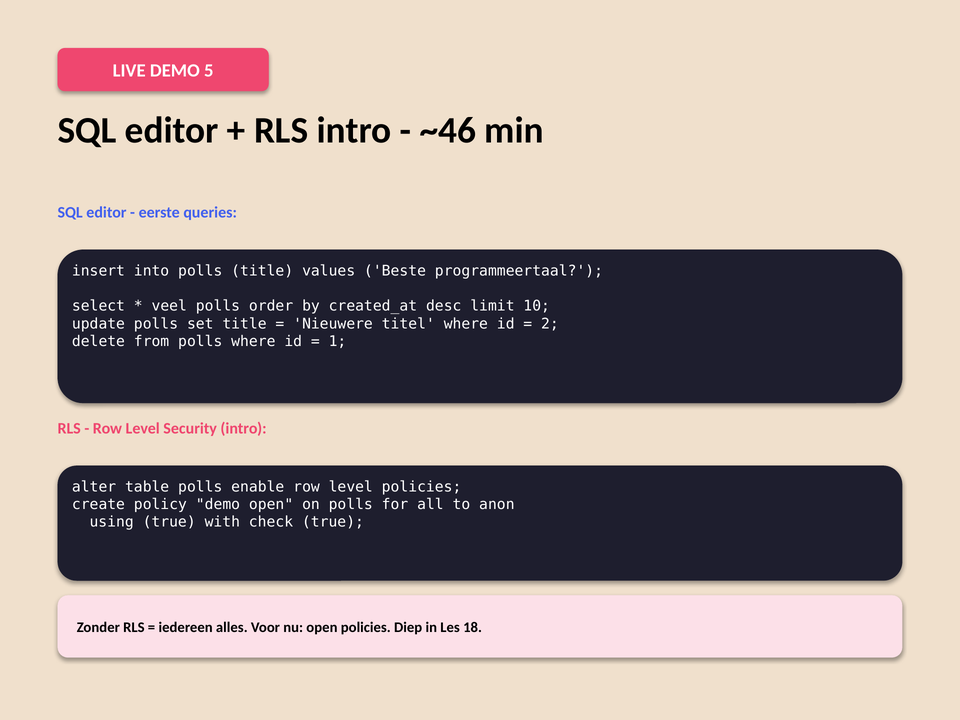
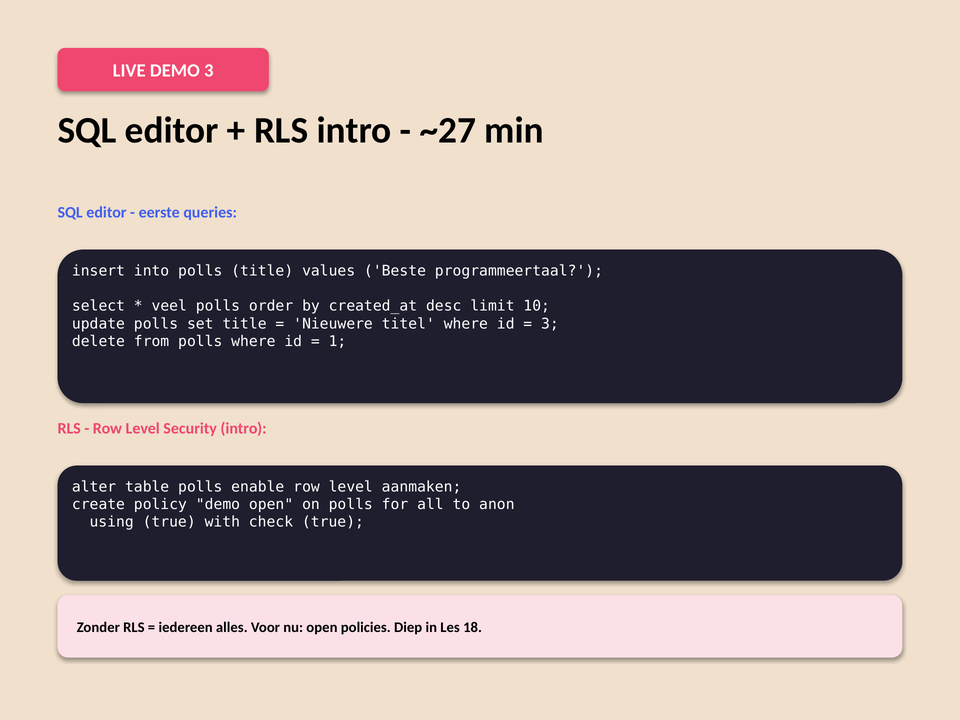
DEMO 5: 5 -> 3 (209, 71)
~46: ~46 -> ~27 (448, 131)
2: 2 -> 3 (550, 324)
level policies: policies -> aanmaken (422, 487)
